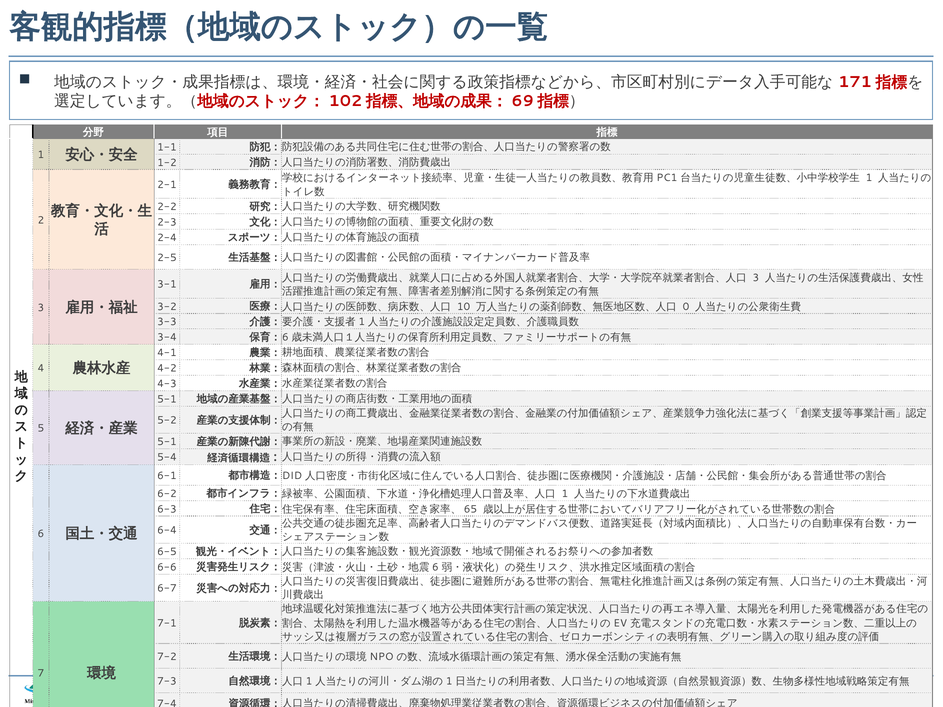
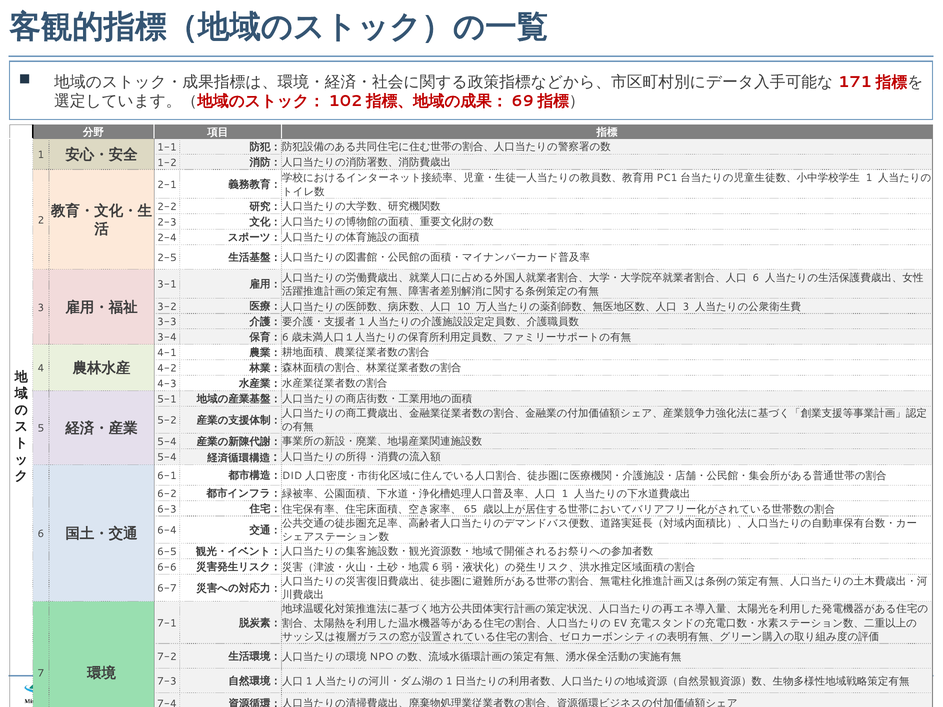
3: 3 -> 6 (756, 278)
0: 0 -> 3 (686, 307)
5-1: 5-1 -> 5-4 (167, 442)
